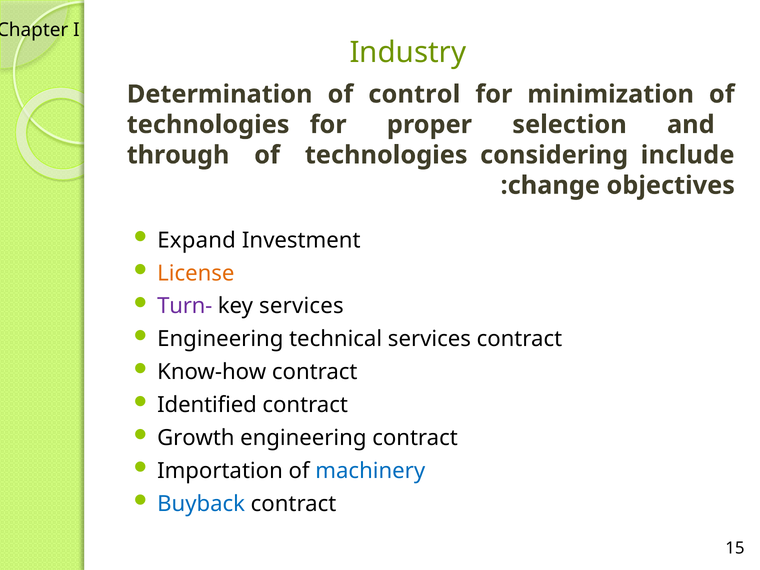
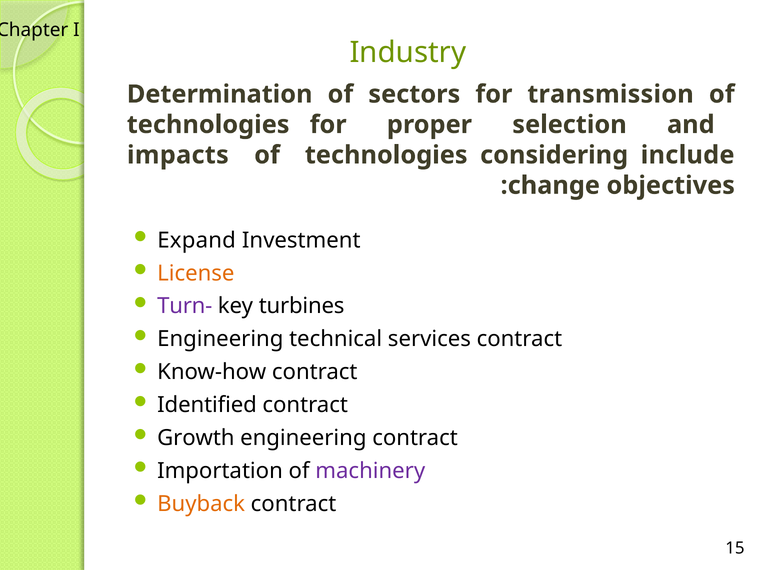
control: control -> sectors (414, 94)
minimization: minimization -> transmission (611, 94)
through: through -> impacts (178, 155)
key services: services -> turbines (302, 306)
machinery colour: blue -> purple (370, 471)
Buyback colour: blue -> orange (201, 504)
